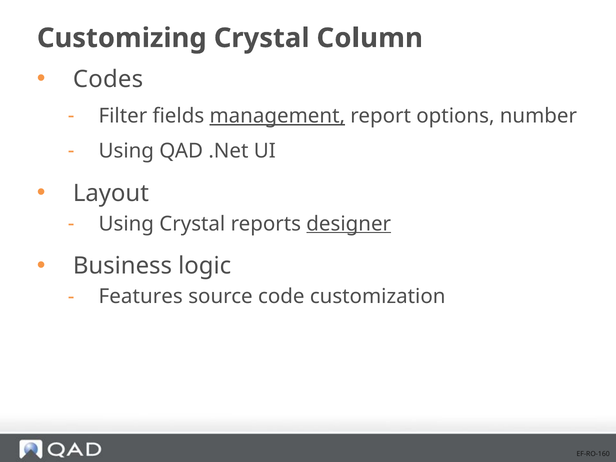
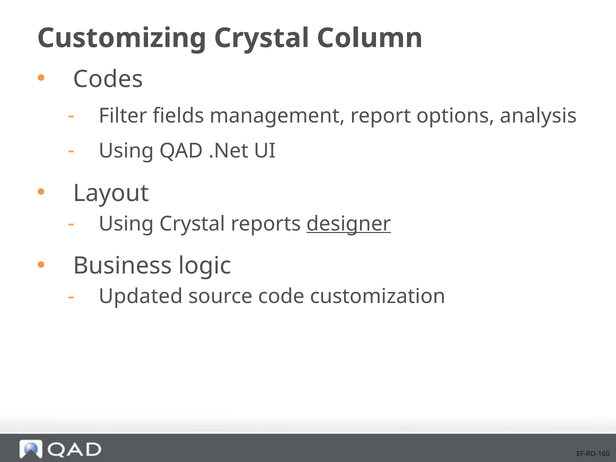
management underline: present -> none (277, 116)
number: number -> analysis (538, 116)
Features: Features -> Updated (141, 297)
